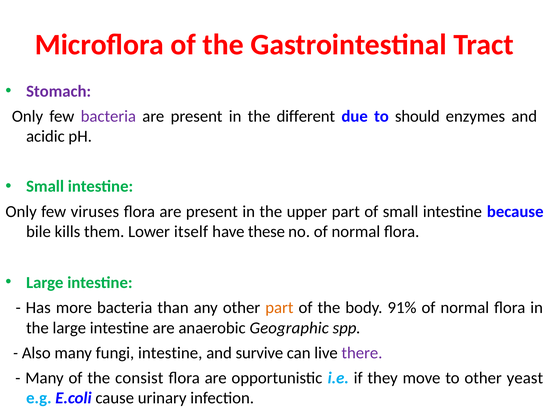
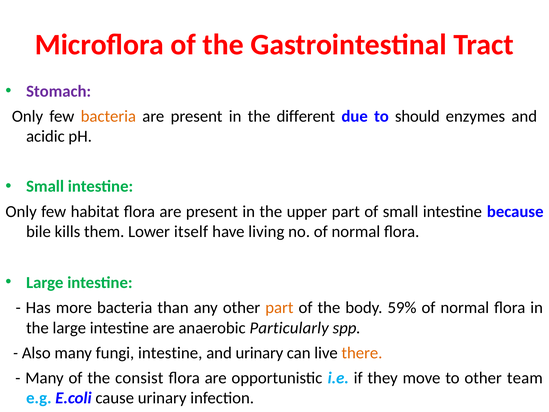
bacteria colour: purple -> orange (108, 116)
viruses: viruses -> habitat (95, 211)
these: these -> living (266, 231)
91%: 91% -> 59% (402, 308)
Geographic: Geographic -> Particularly (289, 328)
and survive: survive -> urinary (259, 353)
there colour: purple -> orange (362, 353)
yeast: yeast -> team (525, 378)
